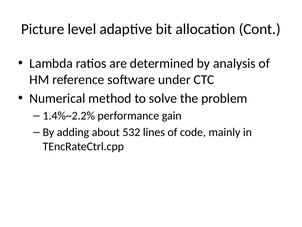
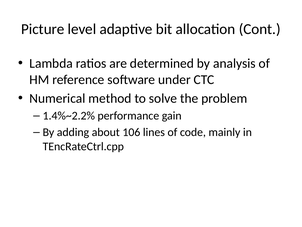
532: 532 -> 106 (131, 132)
